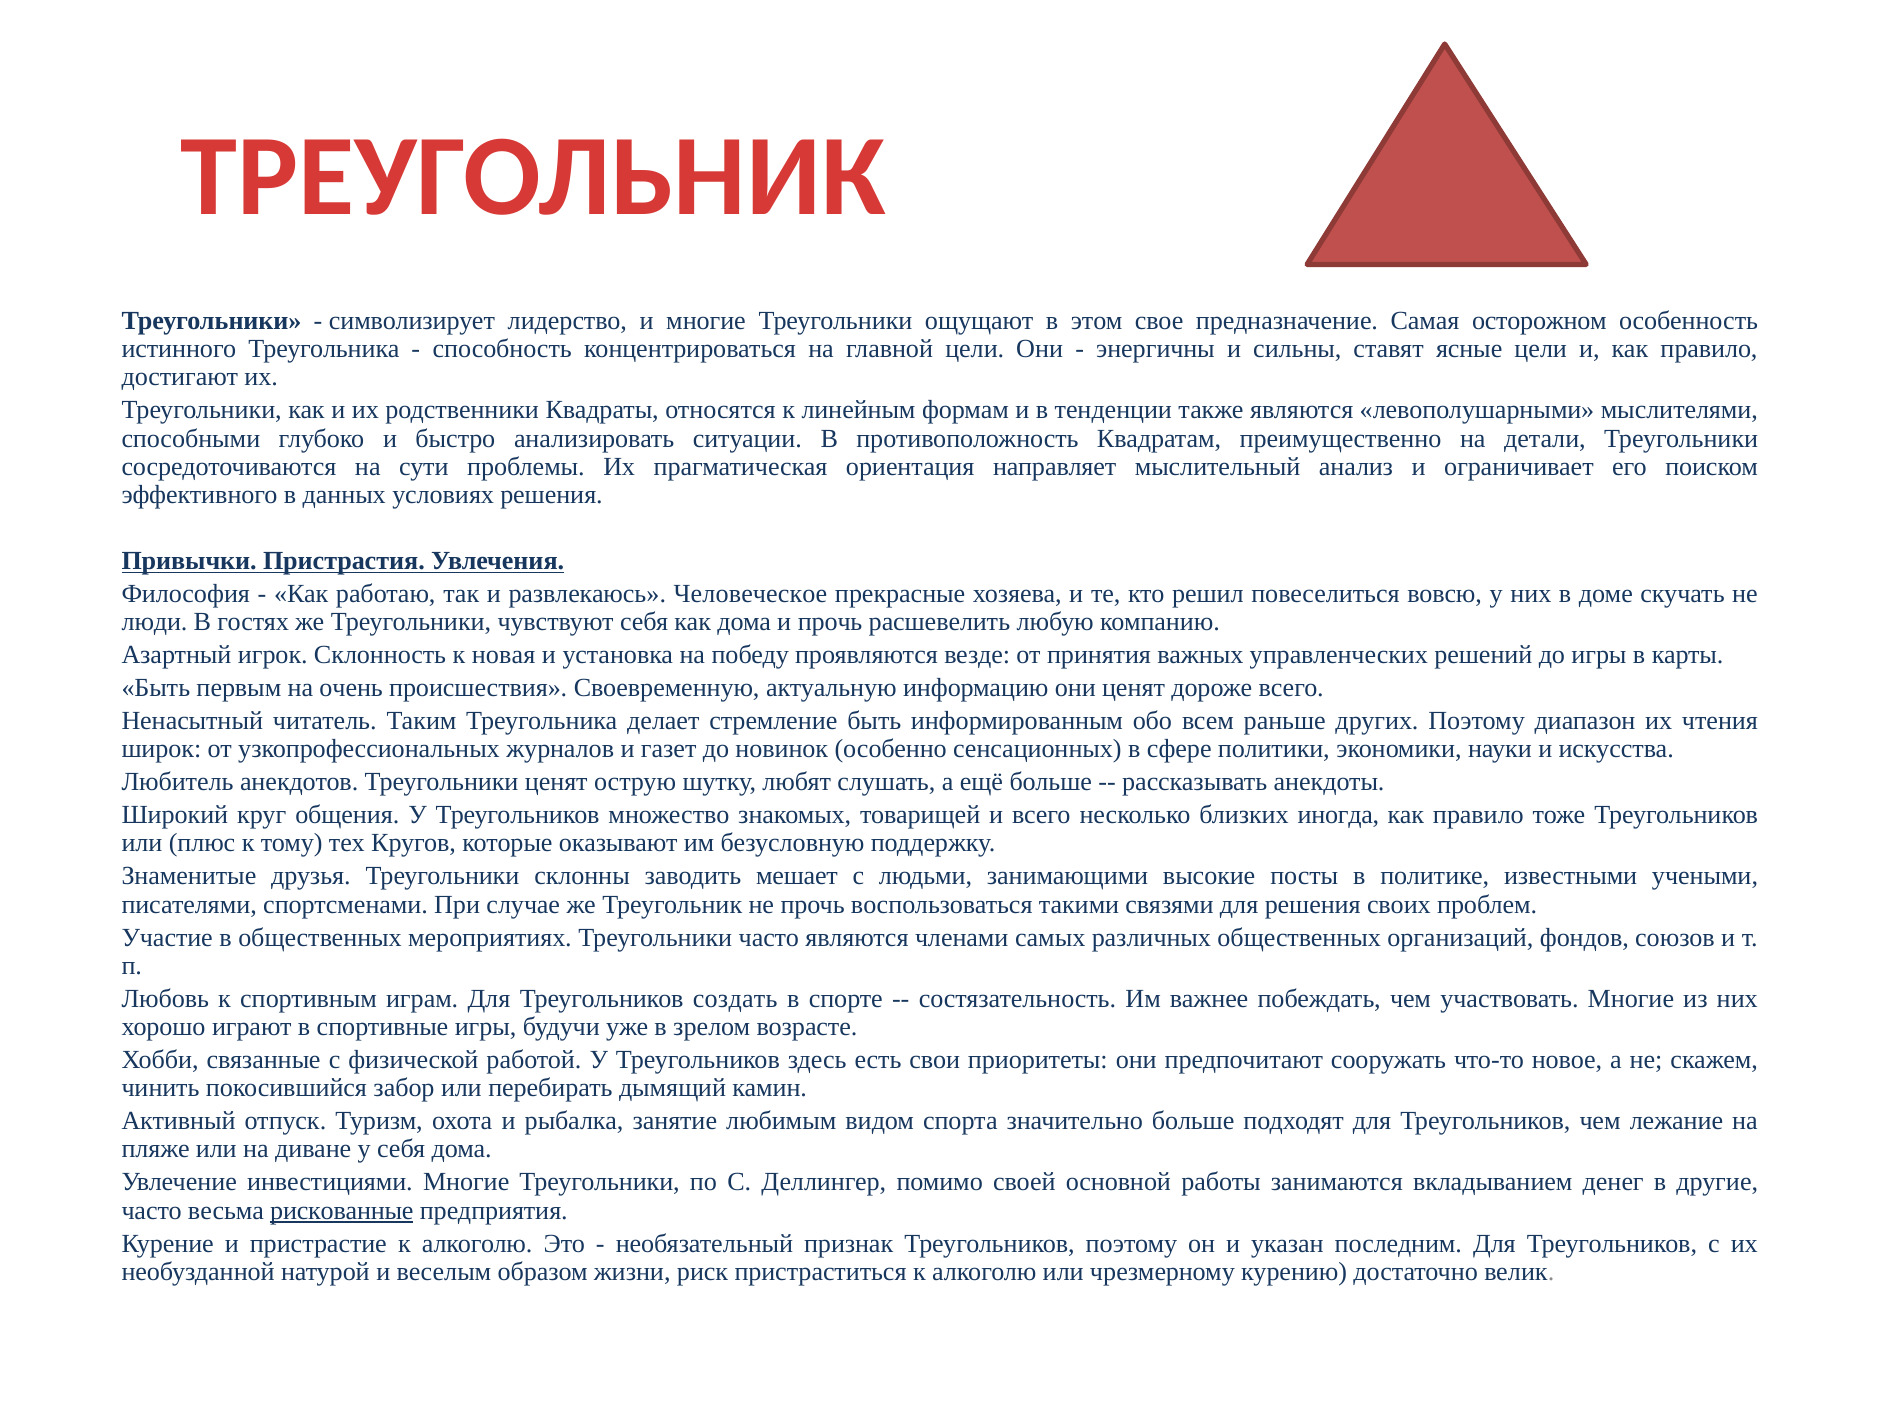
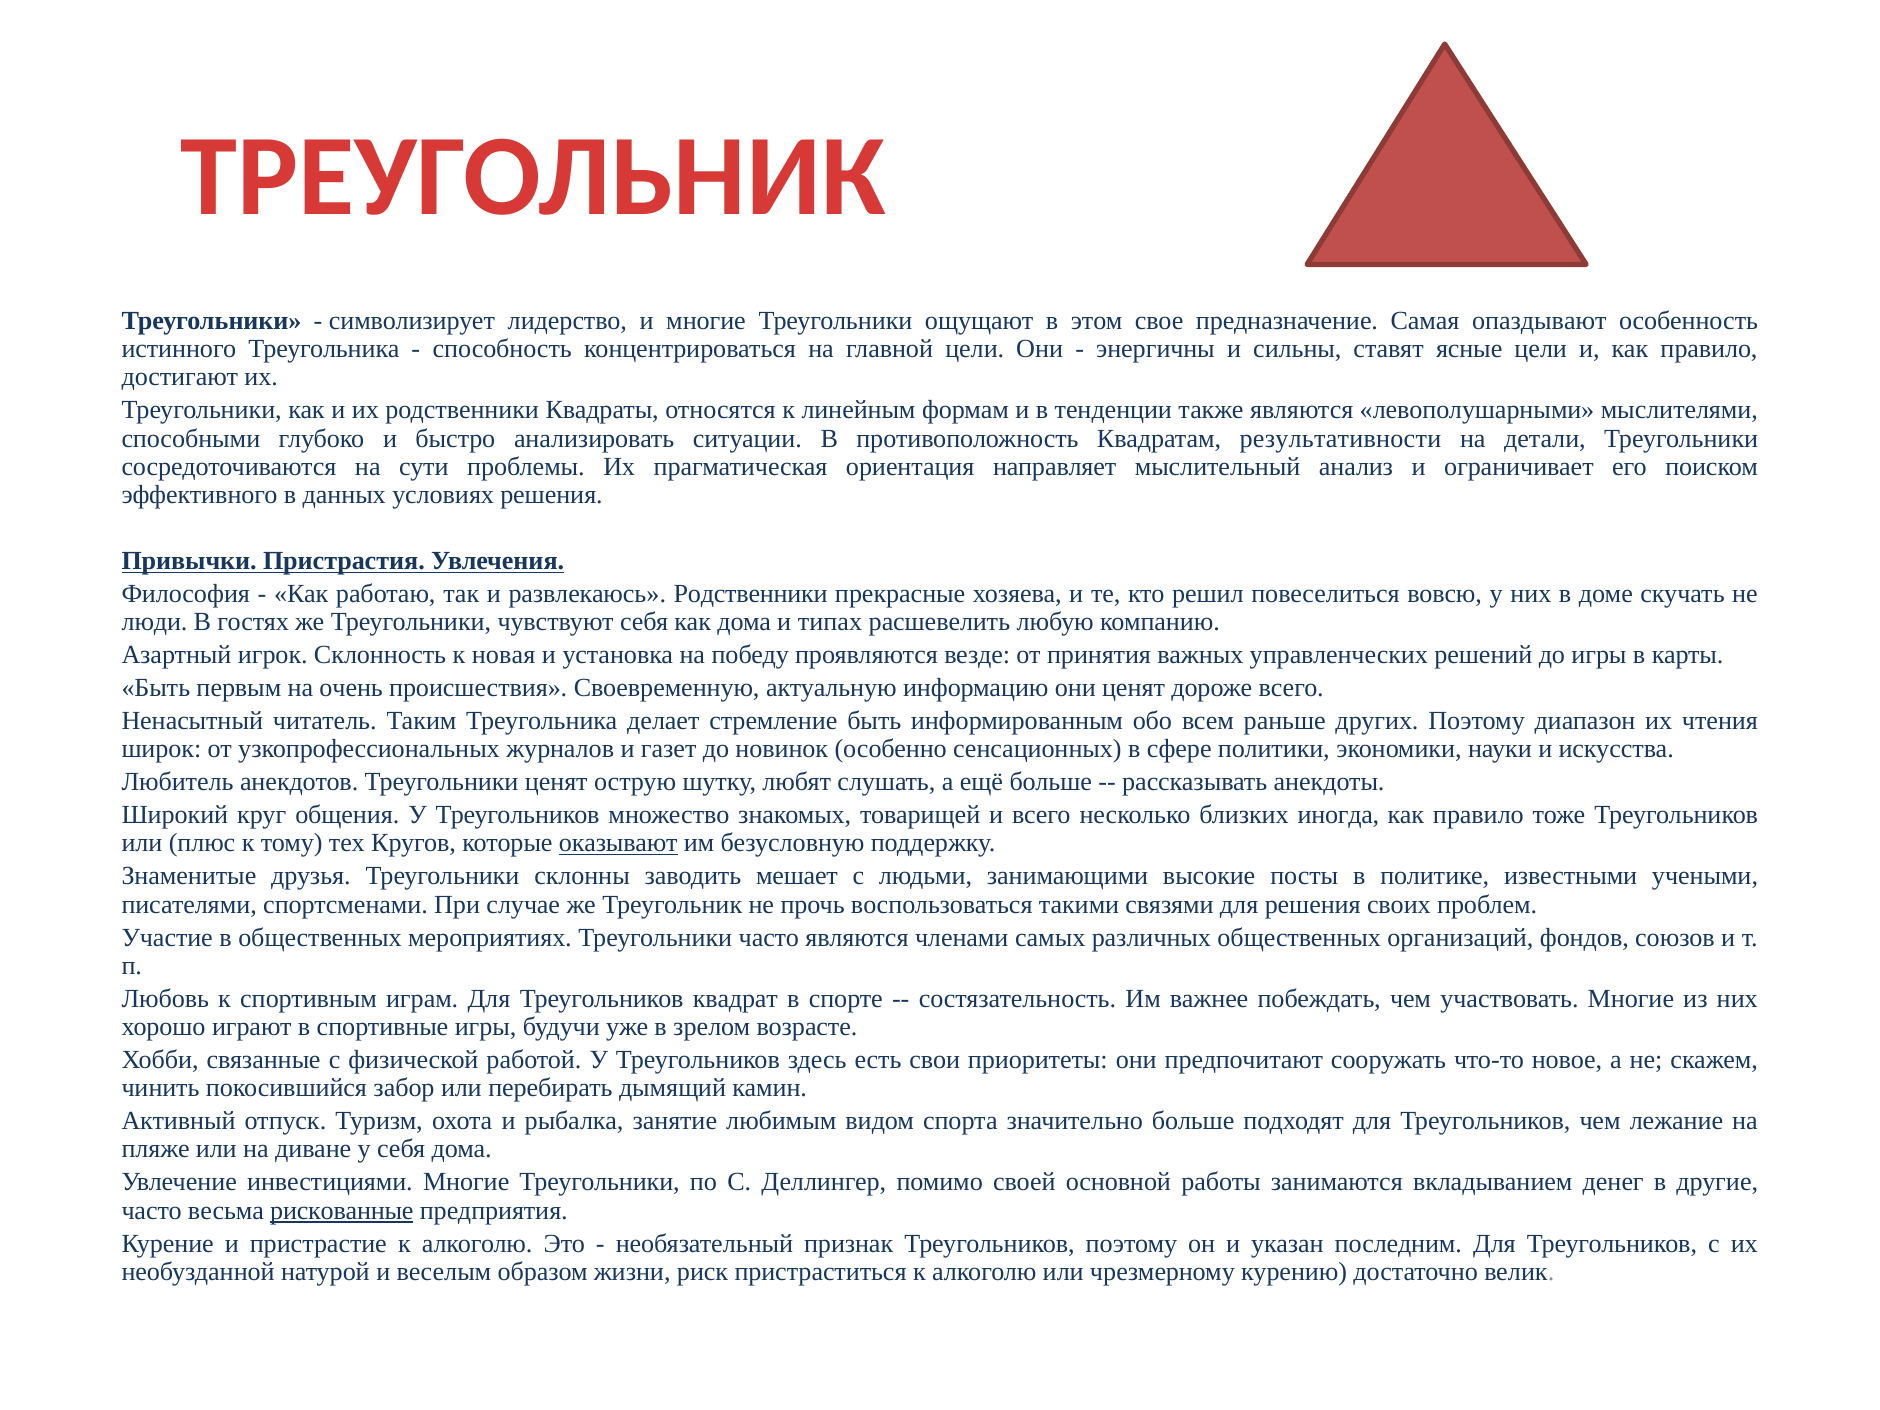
осторожном: осторожном -> опаздывают (1539, 321)
преимущественно: преимущественно -> результативности (1340, 438)
развлекаюсь Человеческое: Человеческое -> Родственники (751, 594)
и прочь: прочь -> типах (830, 622)
оказывают underline: none -> present (618, 843)
создать: создать -> квадрат (735, 999)
